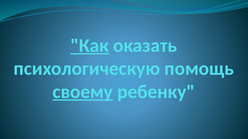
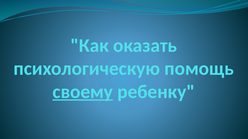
Как underline: present -> none (90, 46)
